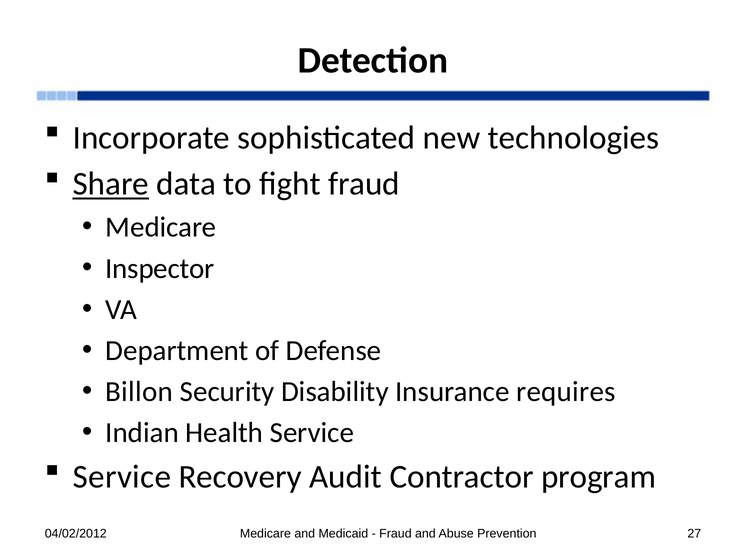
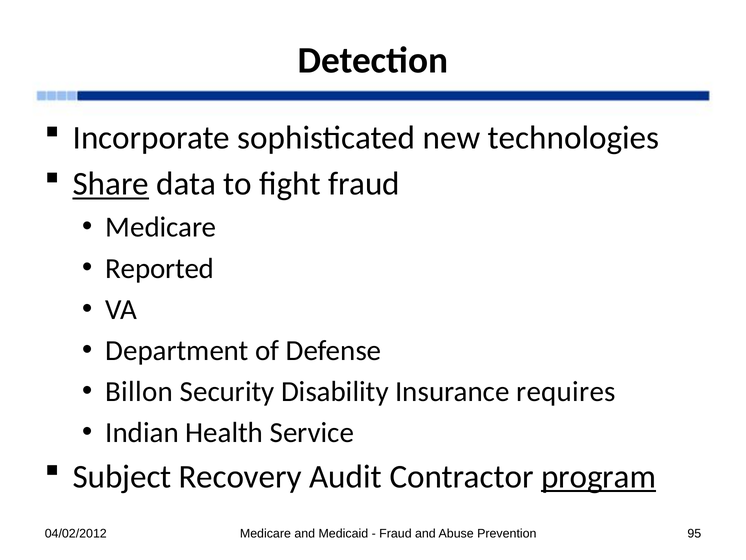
Inspector: Inspector -> Reported (160, 268)
Service: Service -> Subject (122, 476)
program underline: none -> present (599, 476)
27: 27 -> 95 (694, 533)
